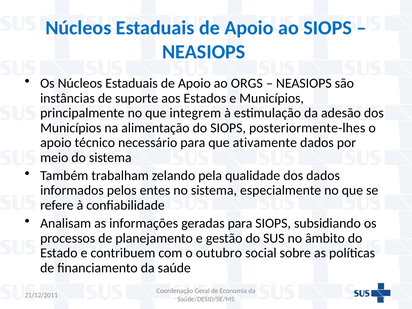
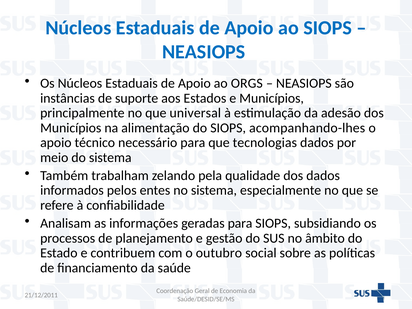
integrem: integrem -> universal (195, 113)
posteriormente-lhes: posteriormente-lhes -> acompanhando-lhes (307, 128)
ativamente: ativamente -> tecnologias (265, 143)
